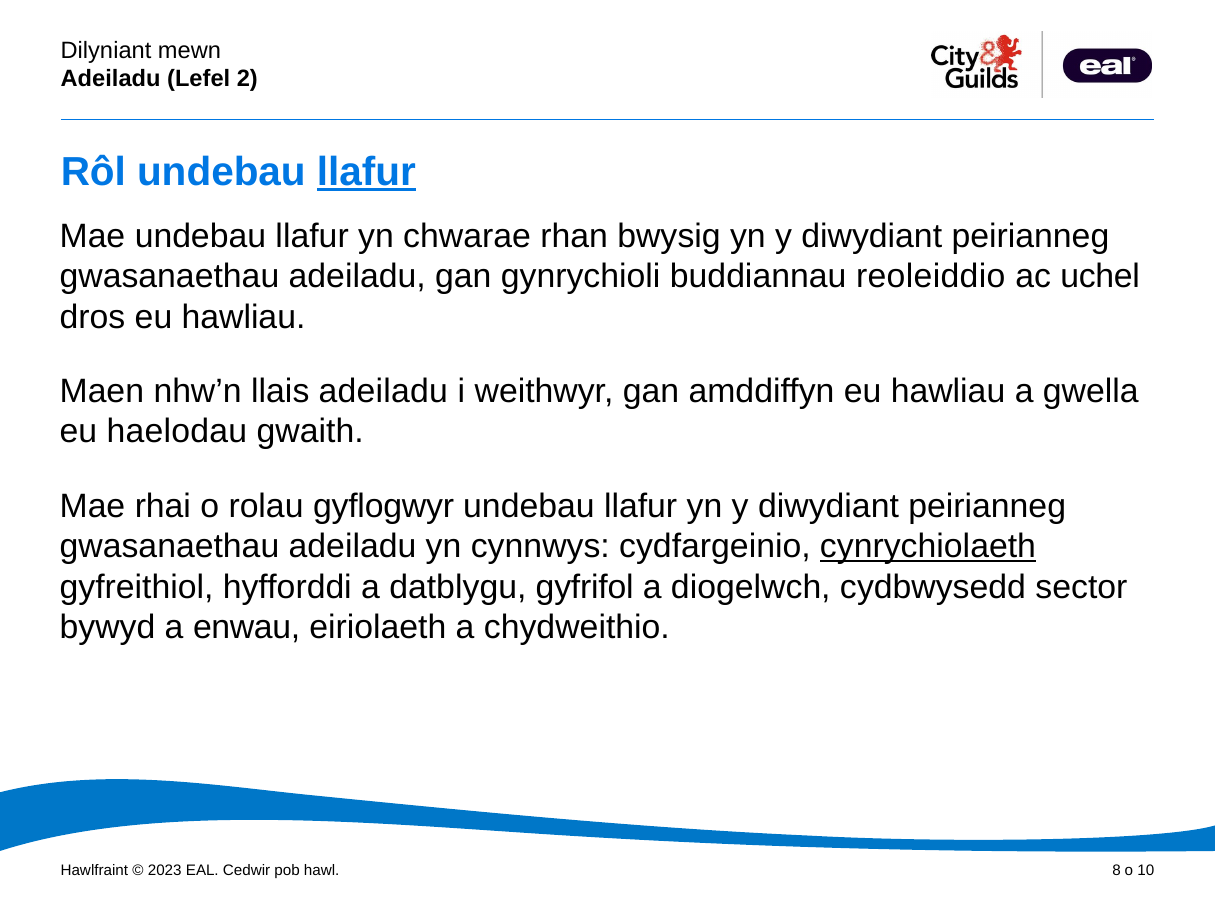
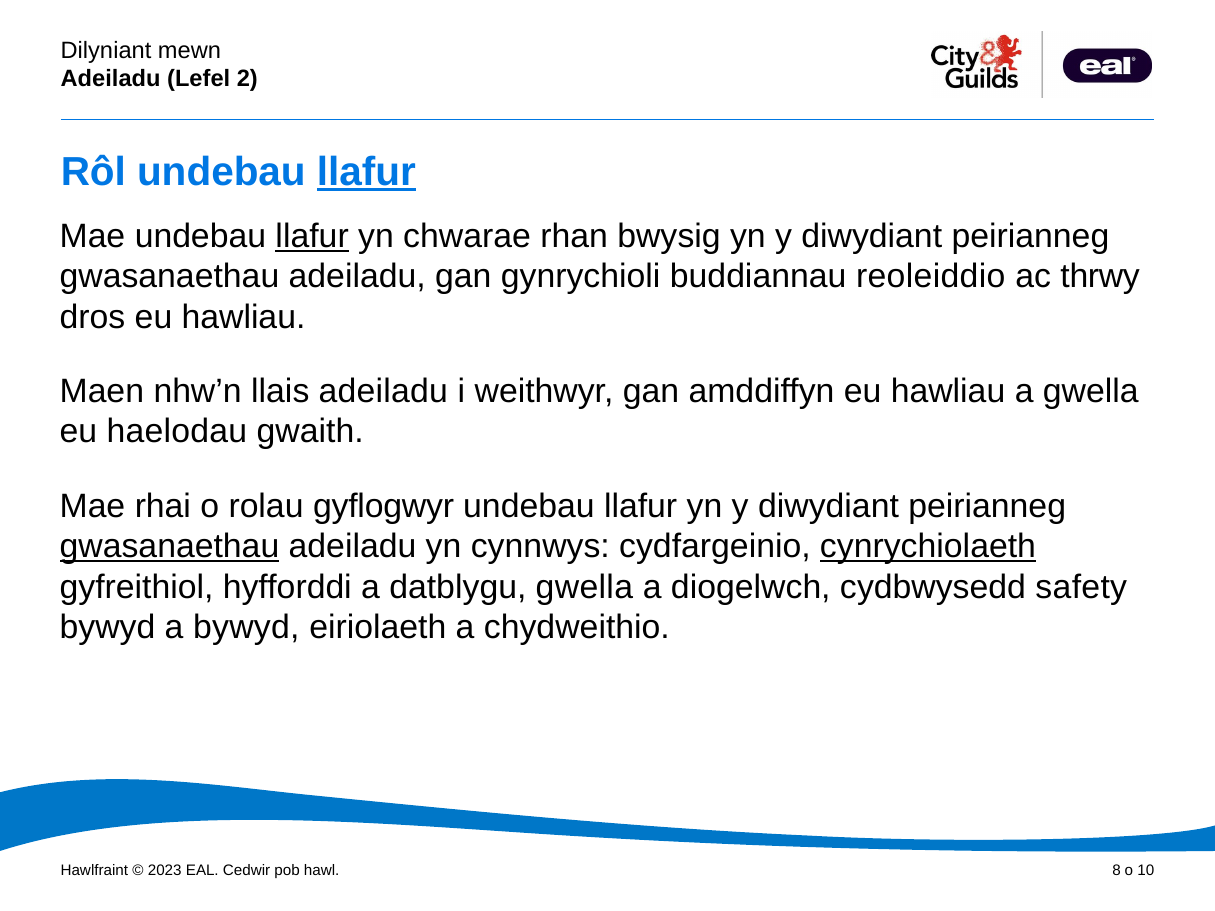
llafur underline: none -> present (312, 236)
uchel: uchel -> thrwy (1100, 277)
gwasanaethau underline: none -> present (169, 547)
datblygu gyfrifol: gyfrifol -> gwella (584, 587)
sector: sector -> safety (1081, 587)
a enwau: enwau -> bywyd (246, 628)
